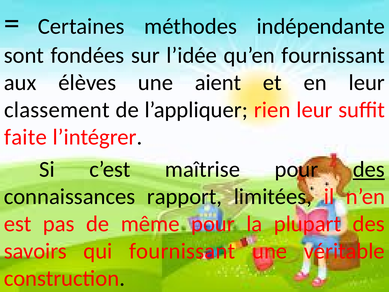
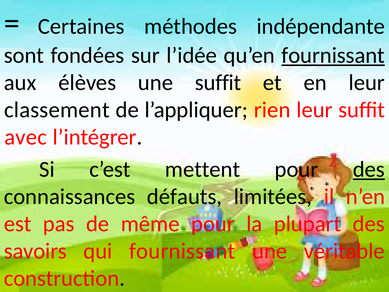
fournissant underline: none -> present (333, 55)
une aient: aient -> suffit (218, 83)
faite: faite -> avec (26, 137)
maîtrise: maîtrise -> mettent (203, 169)
rapport: rapport -> défauts (185, 197)
